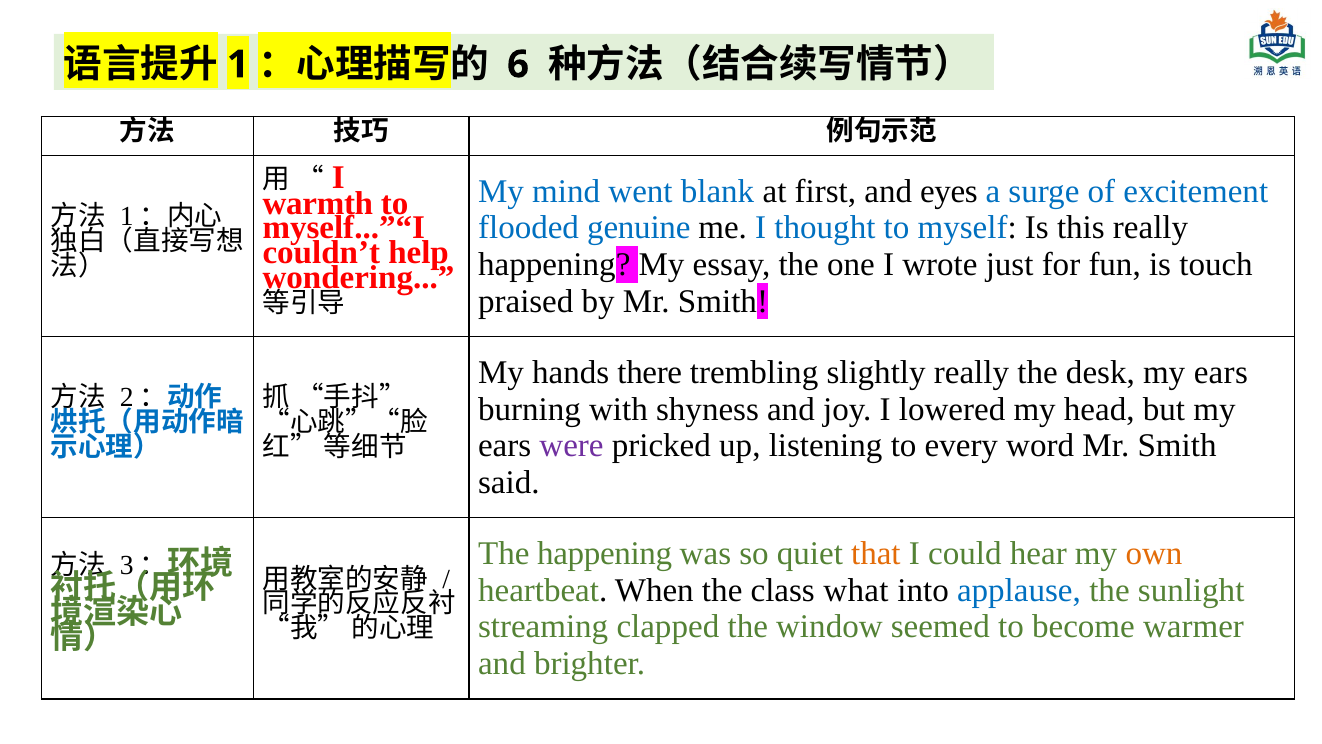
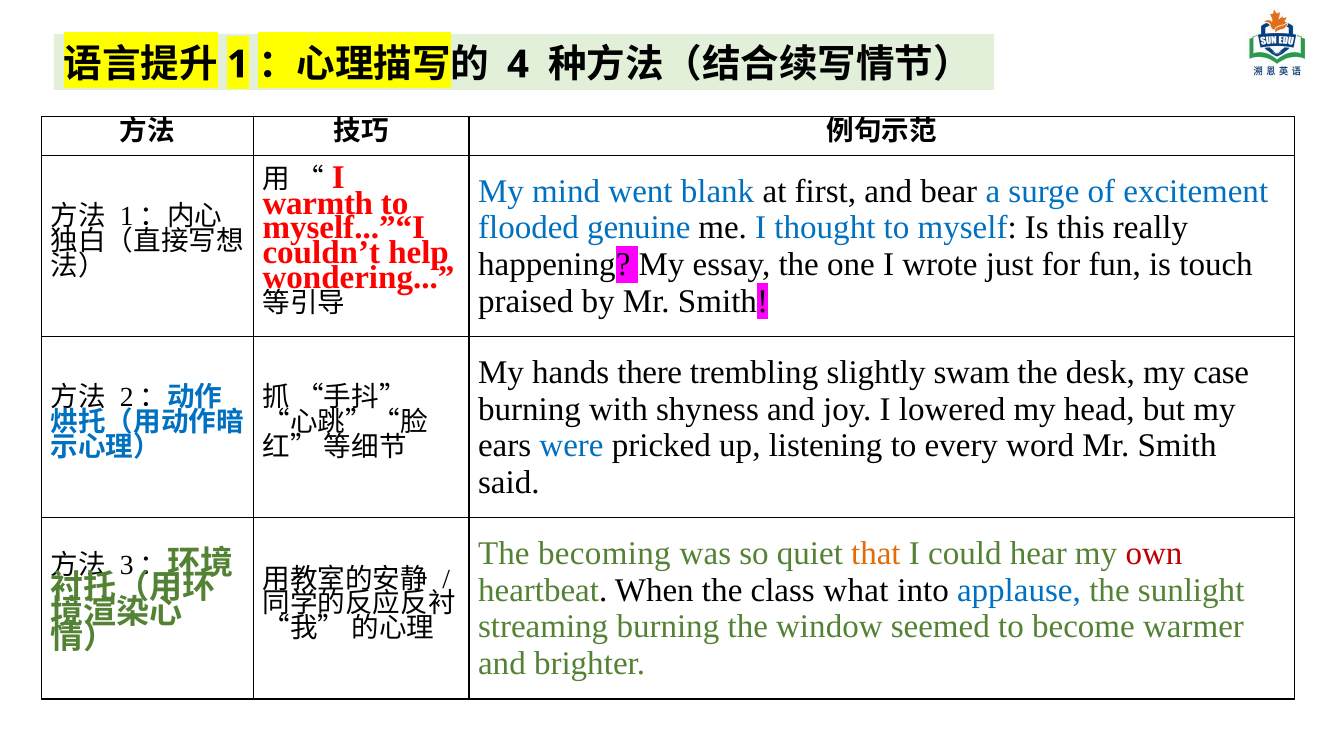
6: 6 -> 4 (518, 64)
eyes: eyes -> bear (949, 191)
slightly really: really -> swam (972, 372)
desk my ears: ears -> case (1221, 372)
were colour: purple -> blue (571, 446)
The happening: happening -> becoming (604, 554)
own colour: orange -> red (1154, 554)
streaming clapped: clapped -> burning (668, 627)
